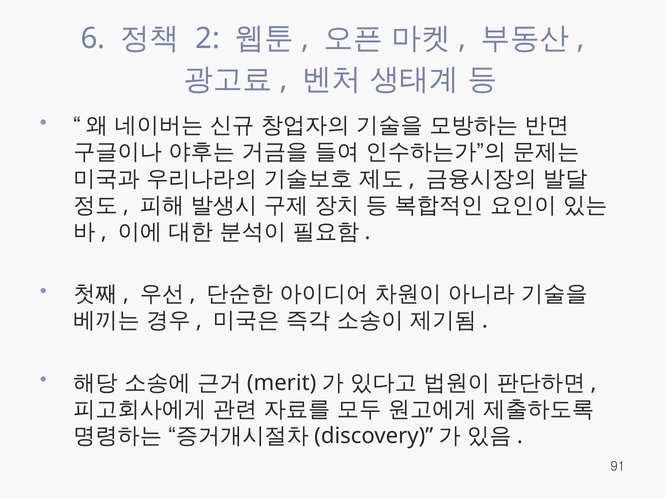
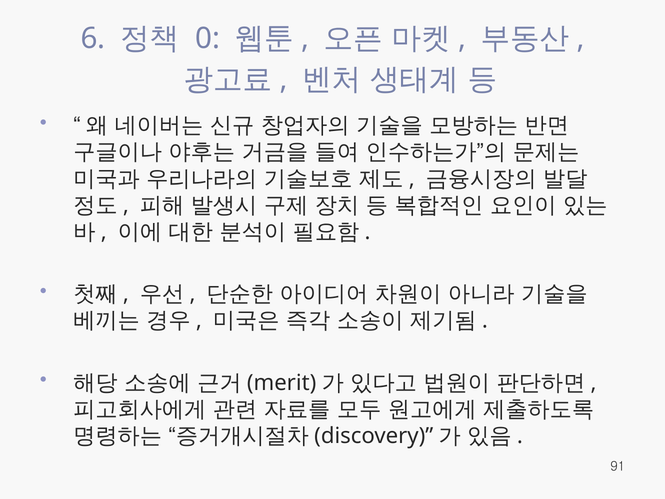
2: 2 -> 0 (208, 38)
